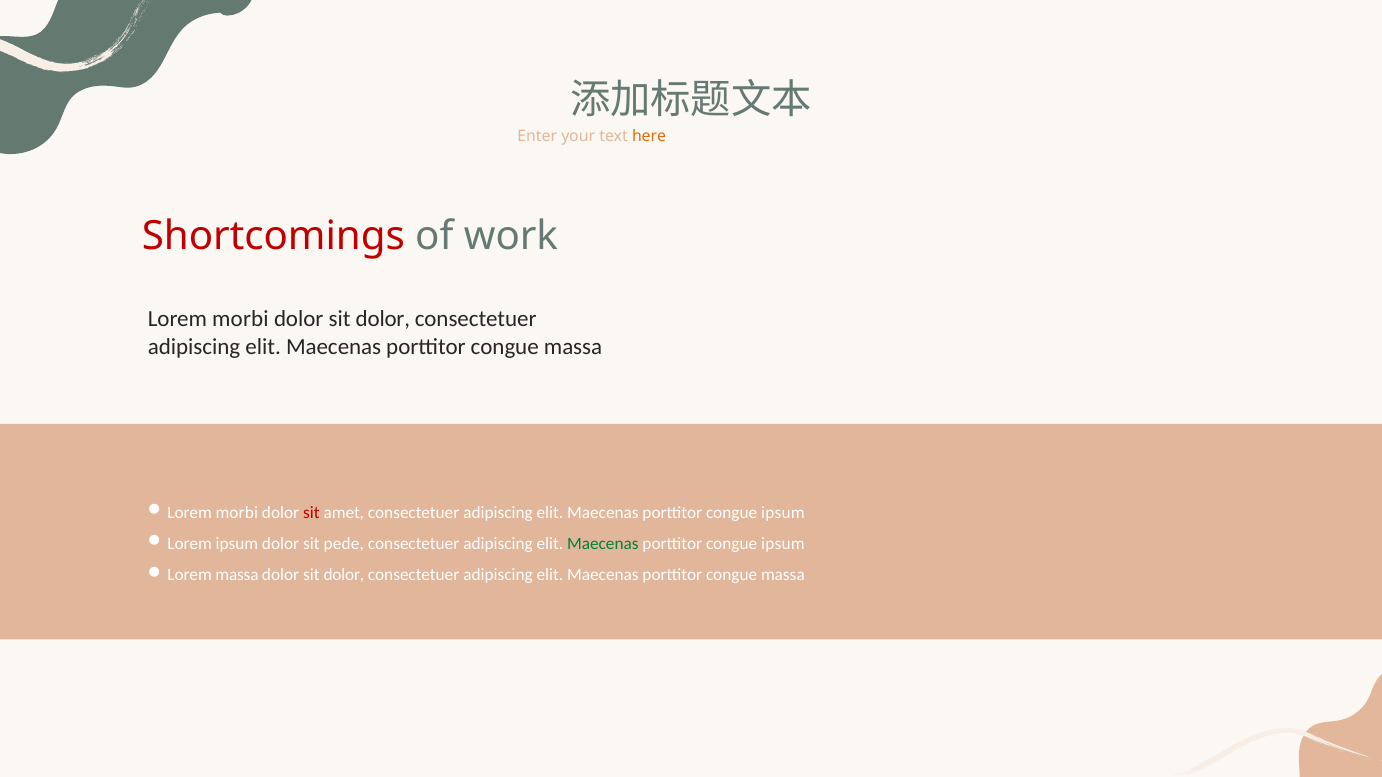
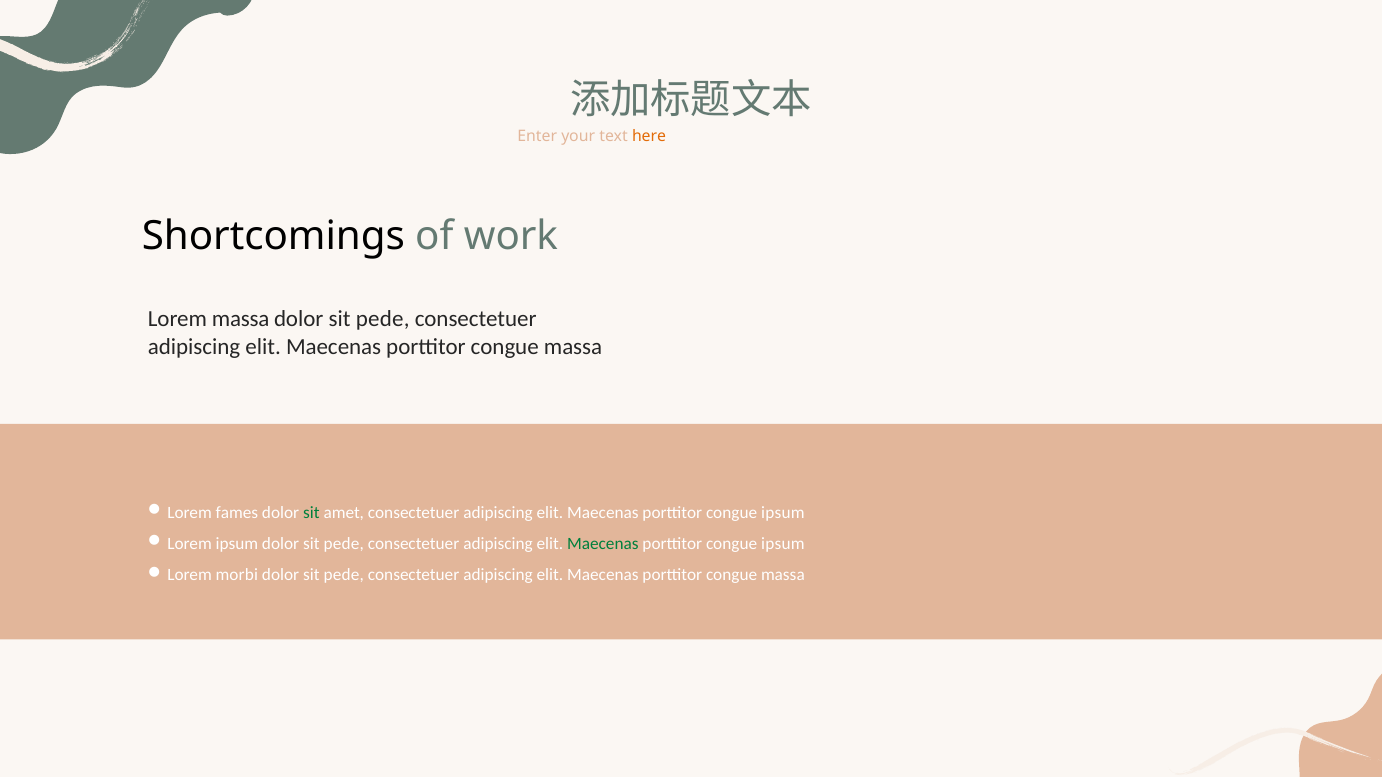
Shortcomings colour: red -> black (273, 236)
Lorem morbi: morbi -> massa (241, 319)
dolor: dolor -> pede (383, 319)
morbi: morbi -> fames (237, 513)
sit colour: red -> green (311, 513)
massa: massa -> morbi (237, 575)
dolor: dolor -> pede (344, 575)
